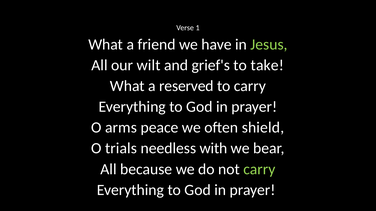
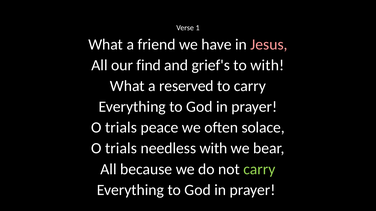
Jesus colour: light green -> pink (269, 44)
wilt: wilt -> find (149, 65)
to take: take -> with (267, 65)
arms: arms -> trials (121, 128)
shield: shield -> solace (263, 128)
